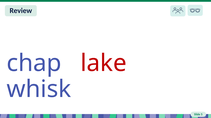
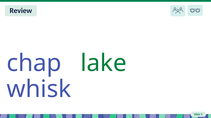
lake colour: red -> green (104, 64)
